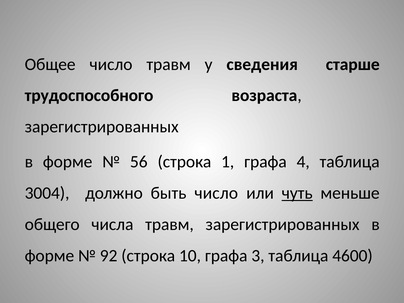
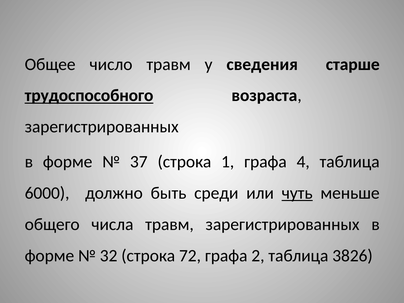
трудоспособного underline: none -> present (89, 96)
56: 56 -> 37 (139, 162)
3004: 3004 -> 6000 (47, 193)
быть число: число -> среди (216, 193)
92: 92 -> 32 (109, 256)
10: 10 -> 72 (190, 256)
3: 3 -> 2 (258, 256)
4600: 4600 -> 3826 (352, 256)
